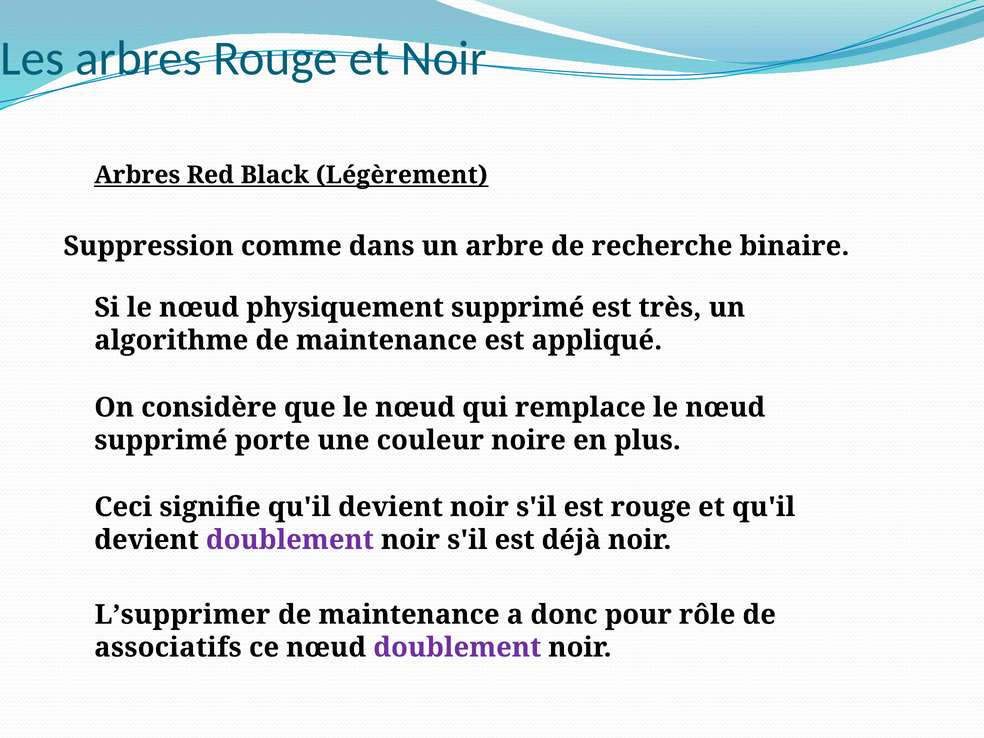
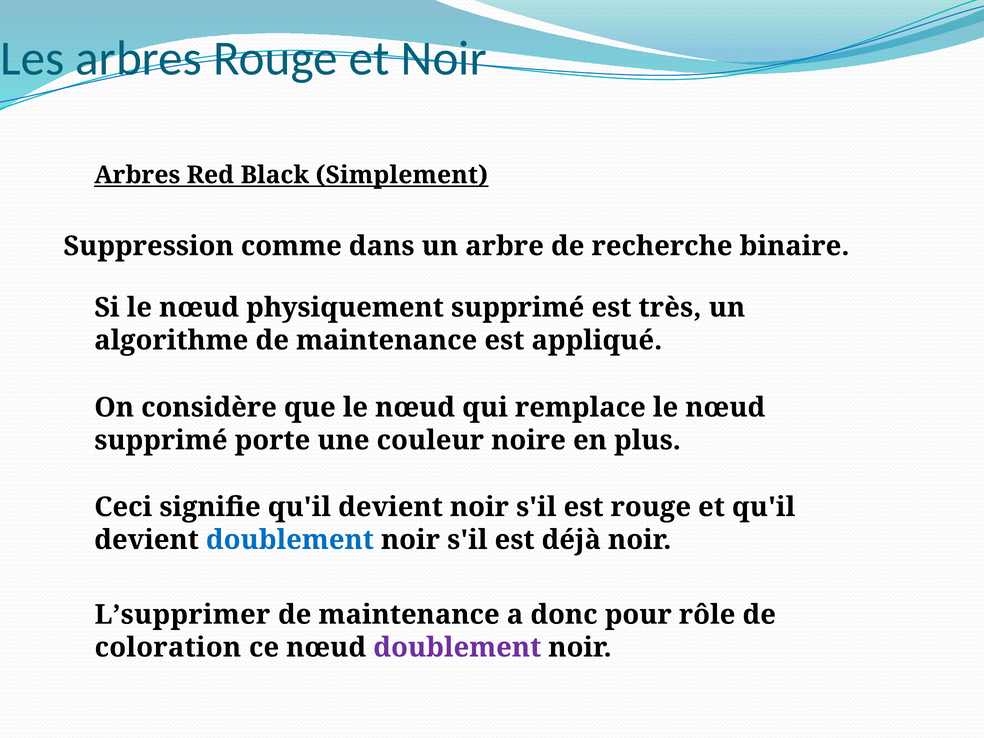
Légèrement: Légèrement -> Simplement (402, 175)
doublement colour: purple -> blue (290, 540)
associatifs: associatifs -> coloration (168, 648)
